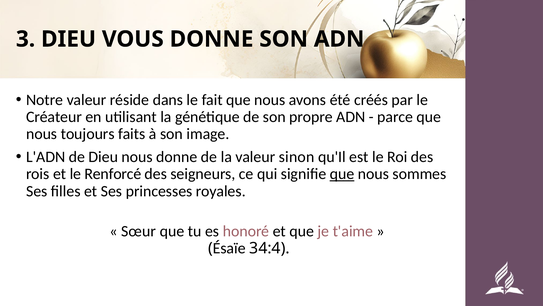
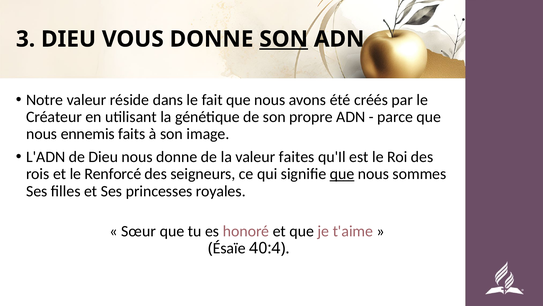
SON underline: none -> present (284, 39)
toujours: toujours -> ennemis (88, 134)
sinon: sinon -> faites (297, 157)
34:4: 34:4 -> 40:4 (269, 248)
